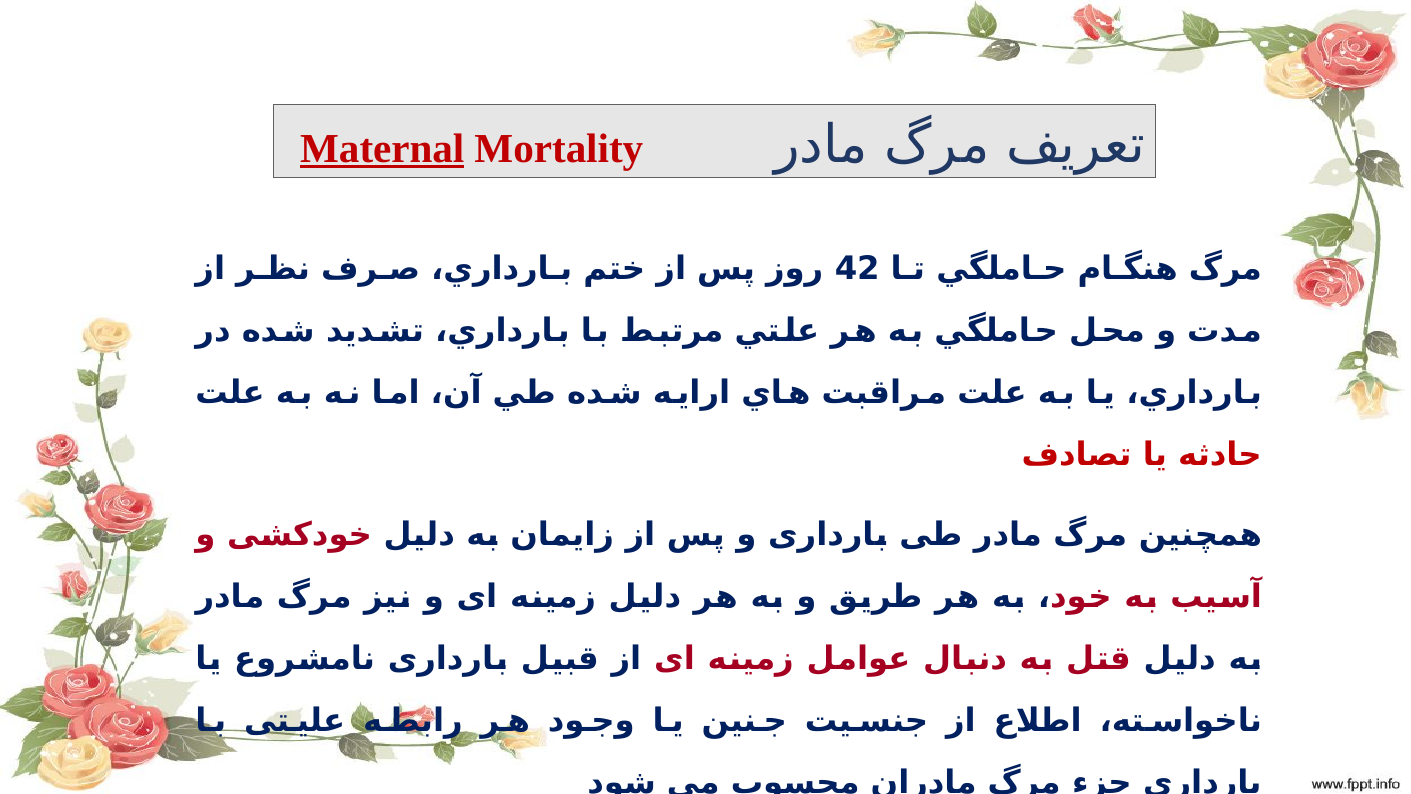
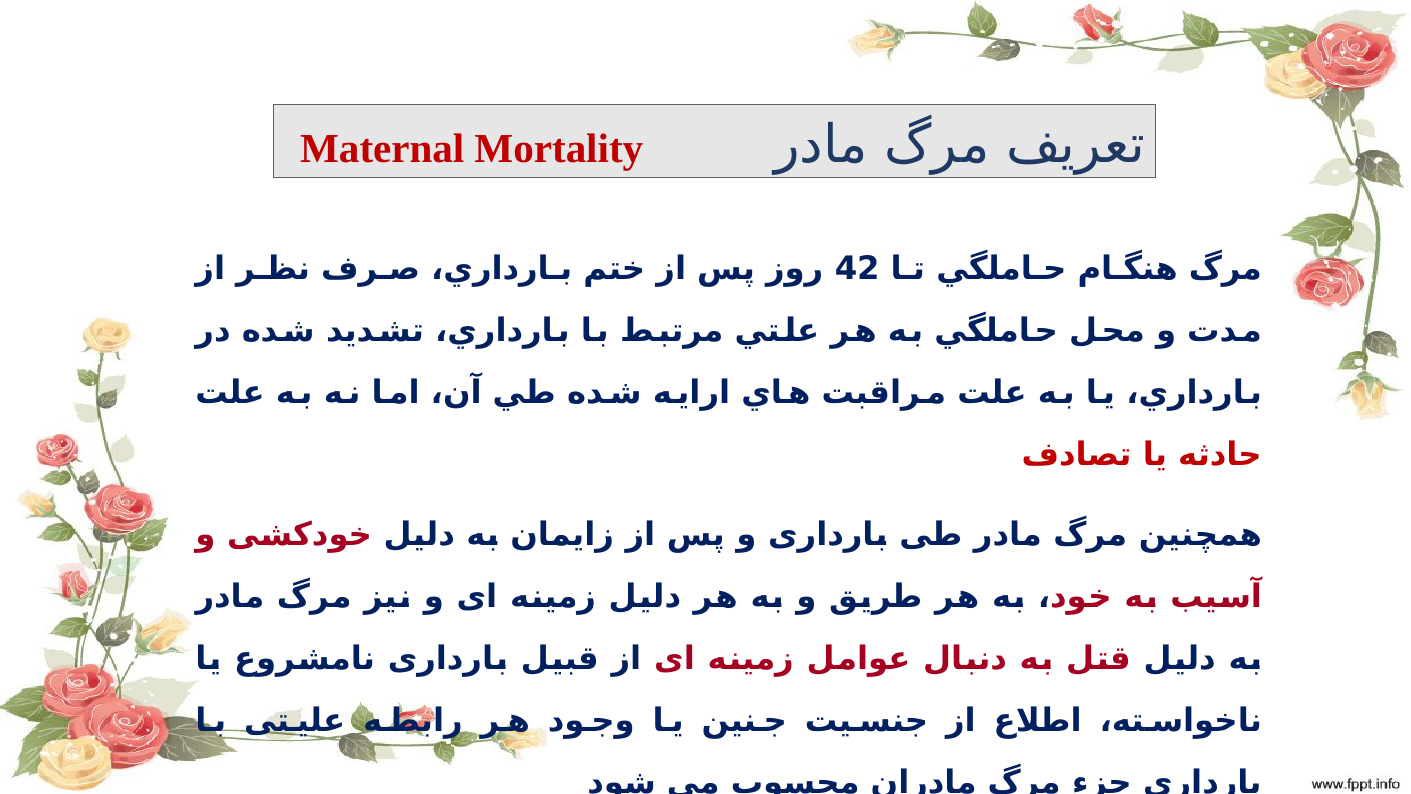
Maternal underline: present -> none (382, 149)
